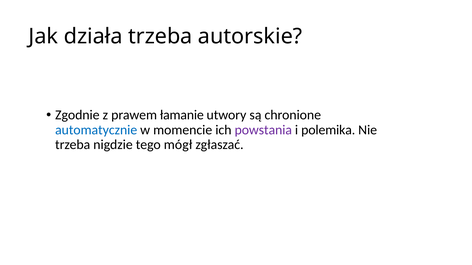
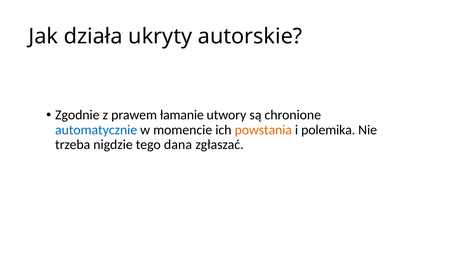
działa trzeba: trzeba -> ukryty (160, 36)
powstania colour: purple -> orange (263, 130)
mógł: mógł -> dana (178, 145)
